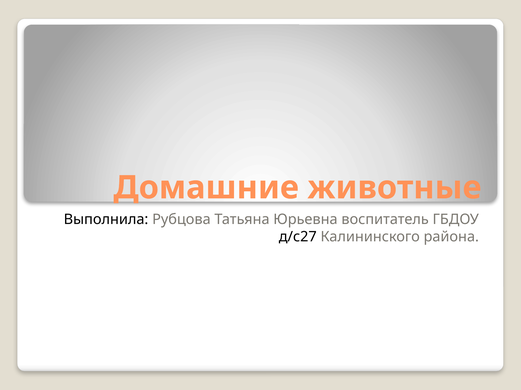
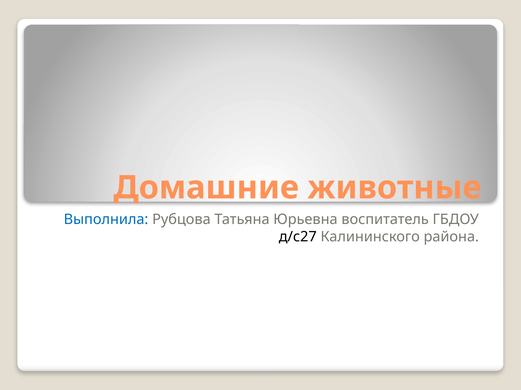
Выполнила colour: black -> blue (106, 220)
